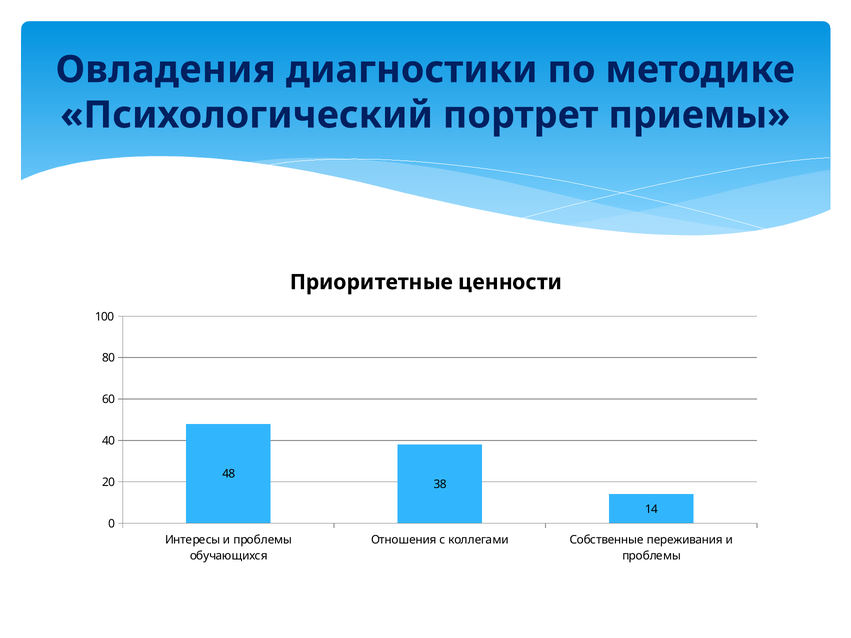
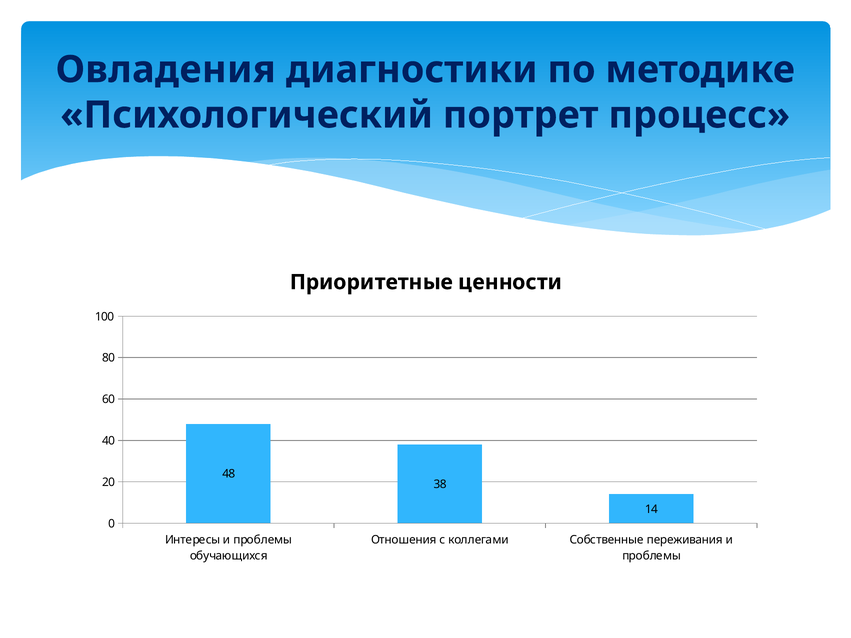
приемы: приемы -> процесс (699, 115)
